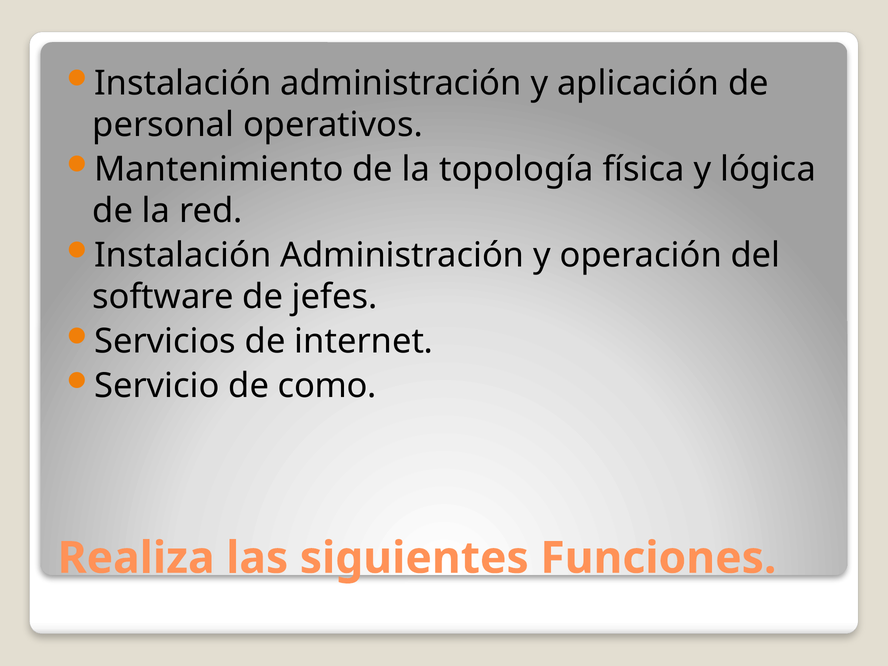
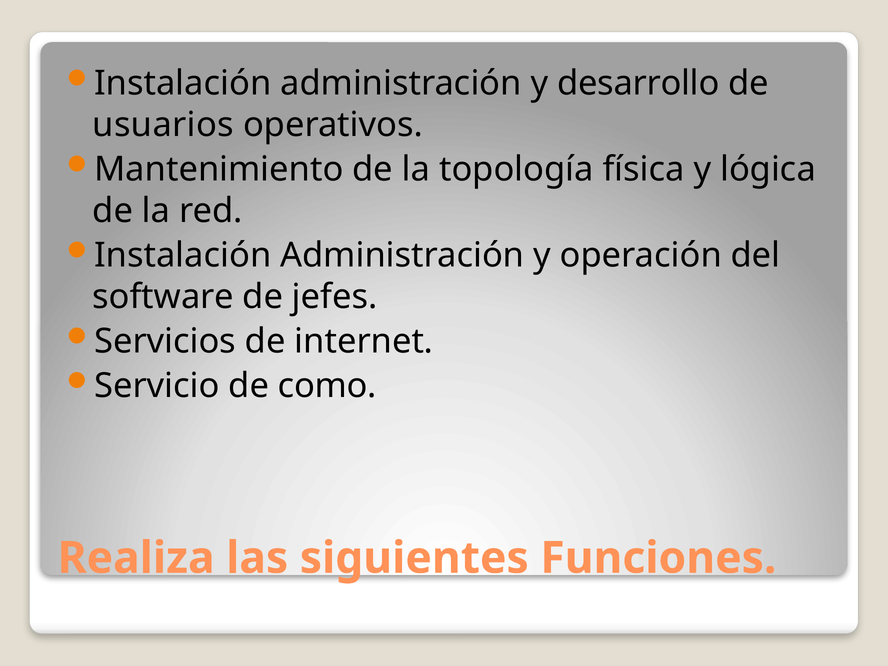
aplicación: aplicación -> desarrollo (638, 84)
personal: personal -> usuarios (163, 125)
